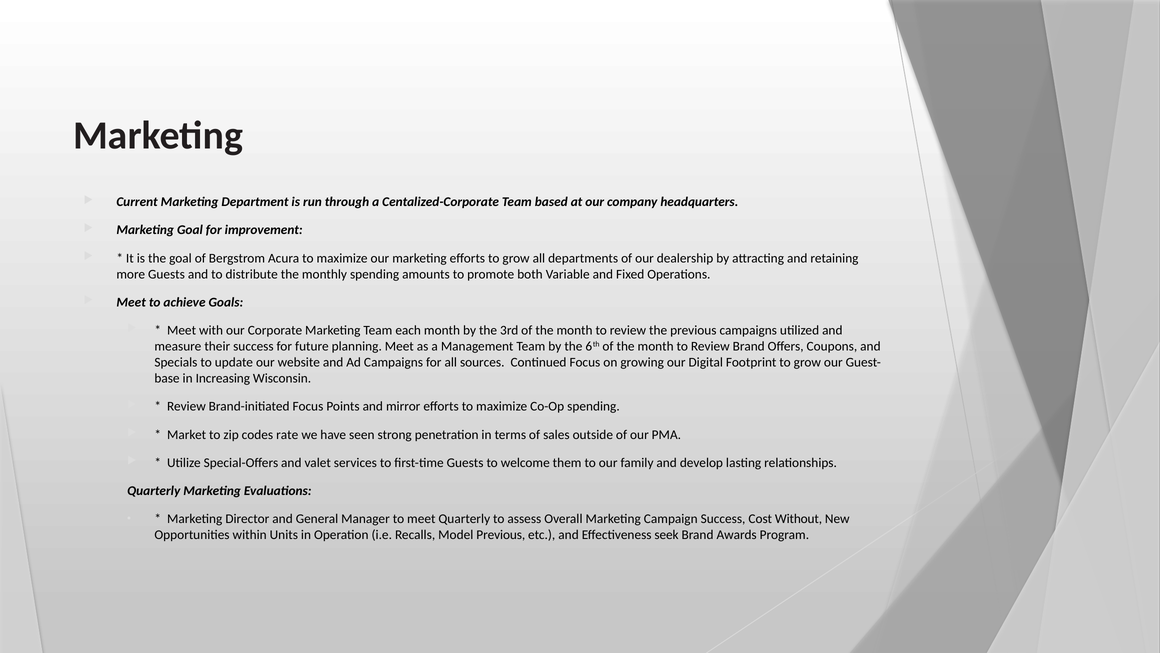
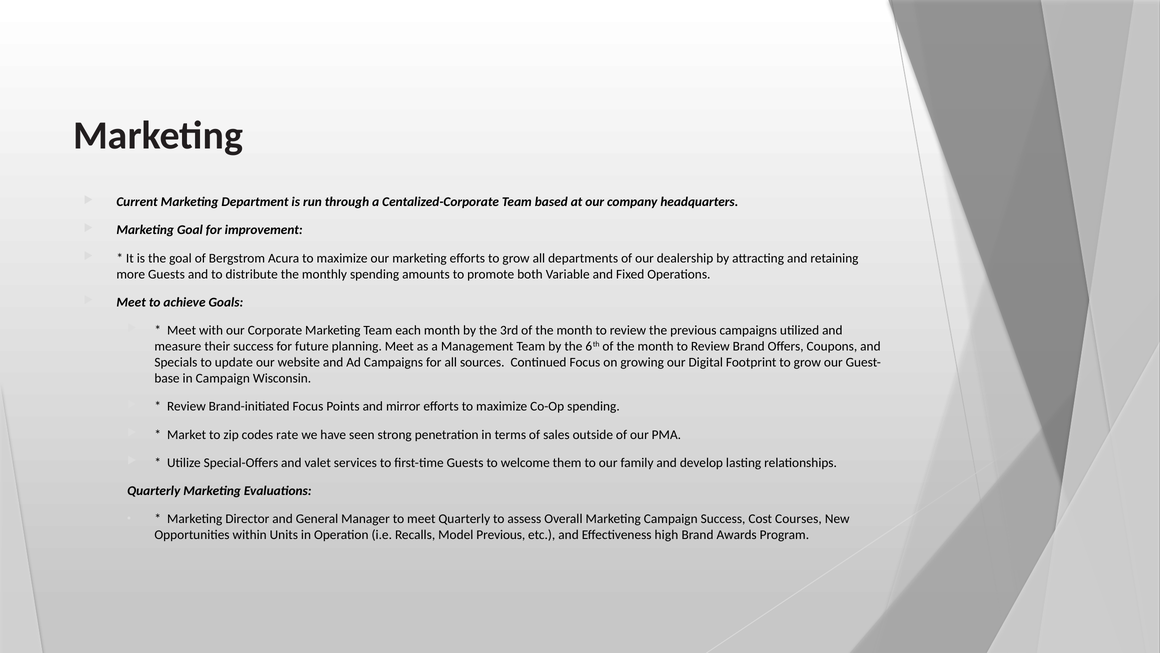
in Increasing: Increasing -> Campaign (223, 378)
Without: Without -> Courses (798, 519)
seek: seek -> high (666, 535)
